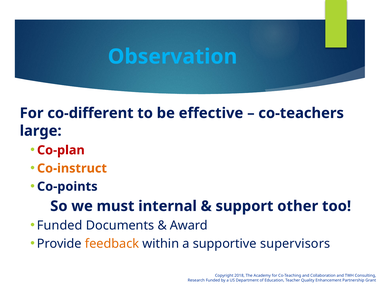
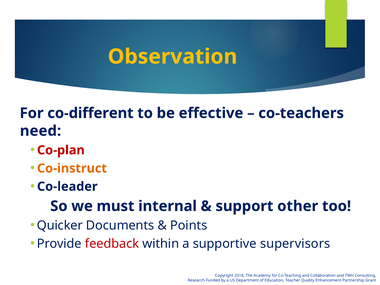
Observation colour: light blue -> yellow (173, 57)
large: large -> need (41, 131)
Co-points: Co-points -> Co-leader (67, 187)
Funded: Funded -> Quicker (60, 225)
Award: Award -> Points (189, 225)
feedback colour: orange -> red (112, 244)
